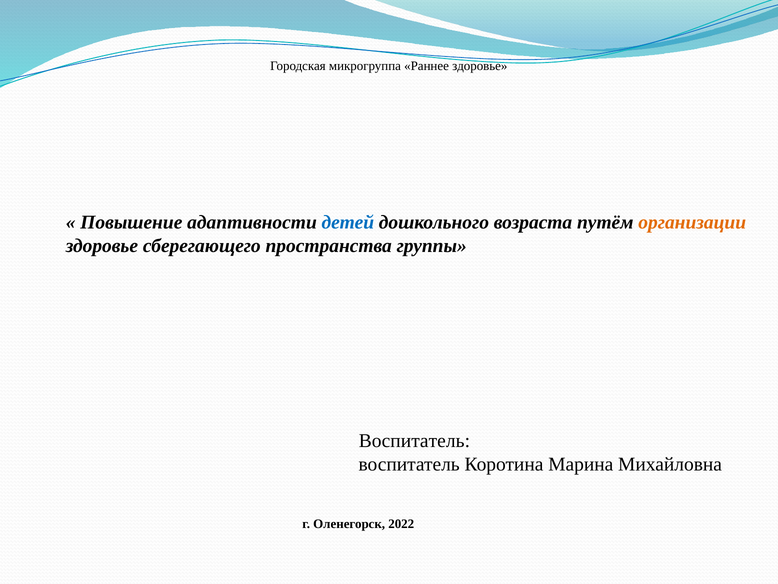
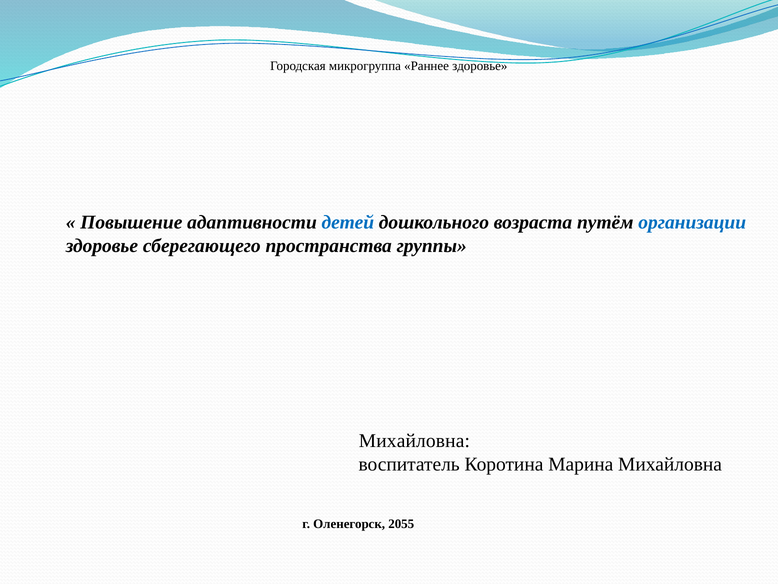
организации colour: orange -> blue (692, 222)
Воспитатель: Воспитатель -> Михайловна (414, 440)
2022: 2022 -> 2055 (401, 524)
